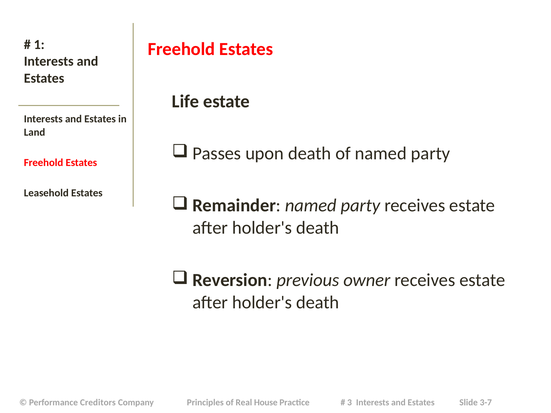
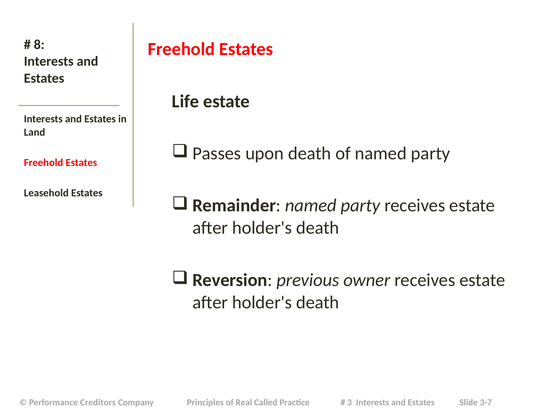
1: 1 -> 8 (39, 45)
House: House -> Called (266, 403)
